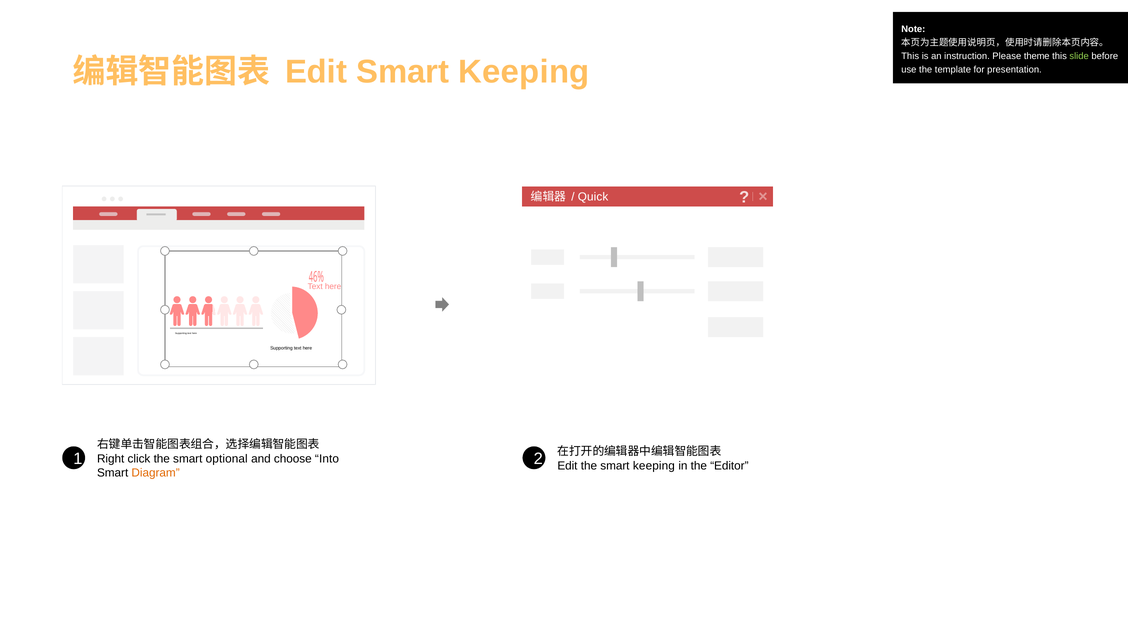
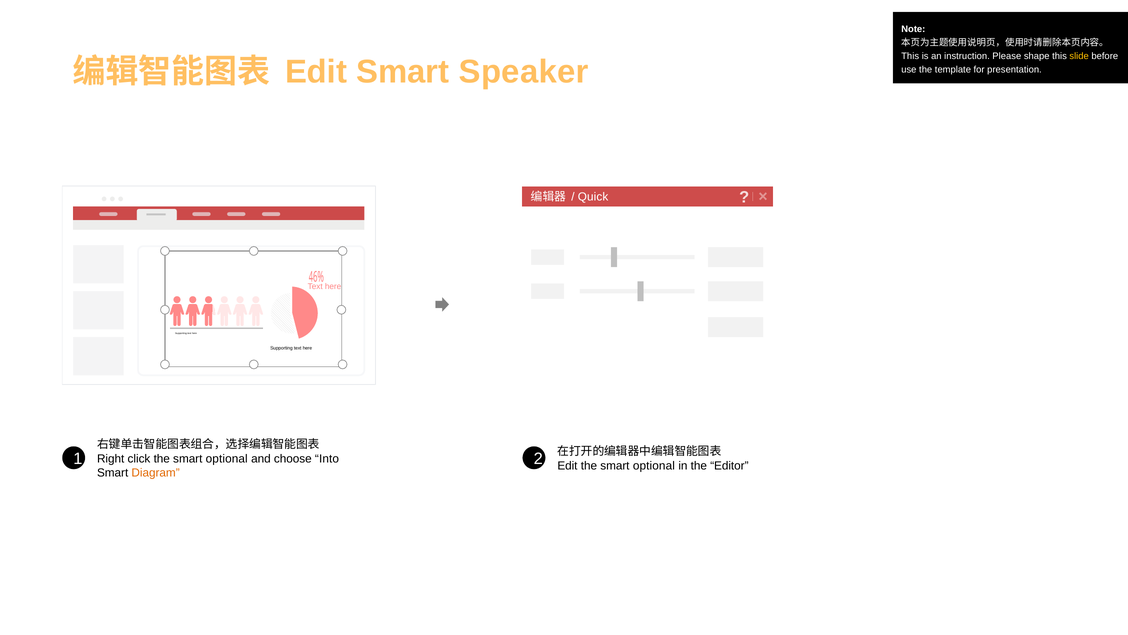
theme: theme -> shape (1037, 56)
slide colour: light green -> yellow (1079, 56)
Edit Smart Keeping: Keeping -> Speaker (524, 72)
Edit the smart keeping: keeping -> optional (654, 465)
